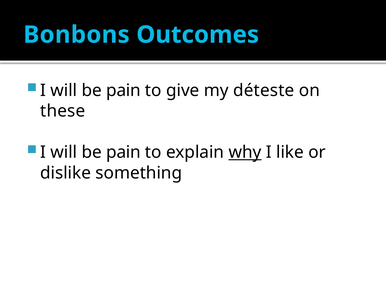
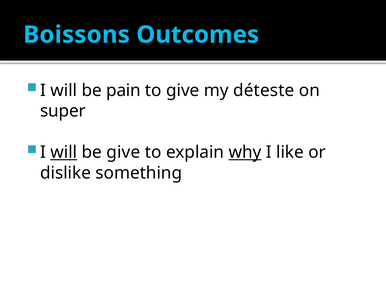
Bonbons: Bonbons -> Boissons (77, 35)
these: these -> super (63, 111)
will underline: none -> present (64, 152)
pain: pain -> give (123, 152)
